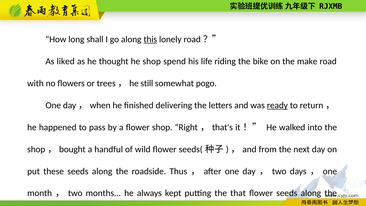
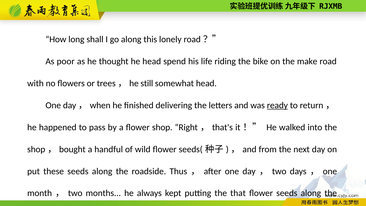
this underline: present -> none (150, 39)
liked: liked -> poor (66, 61)
he shop: shop -> head (152, 61)
somewhat pogo: pogo -> head (206, 83)
